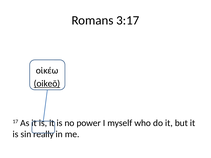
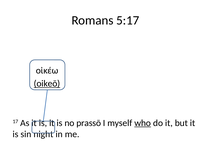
3:17: 3:17 -> 5:17 (128, 20)
power: power -> prassō (89, 123)
who underline: none -> present (143, 123)
really: really -> night (43, 134)
